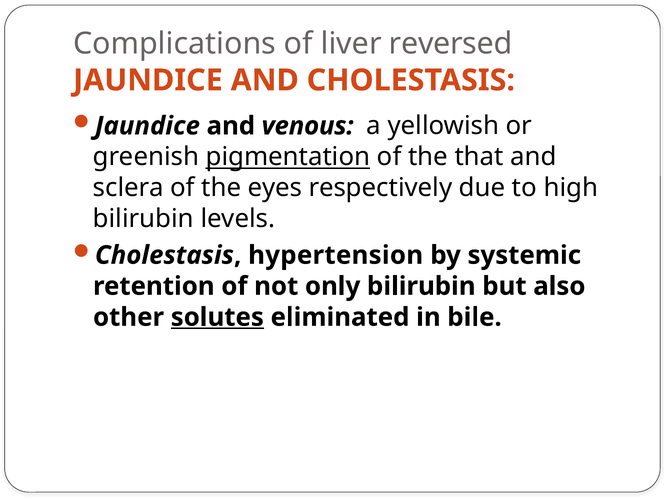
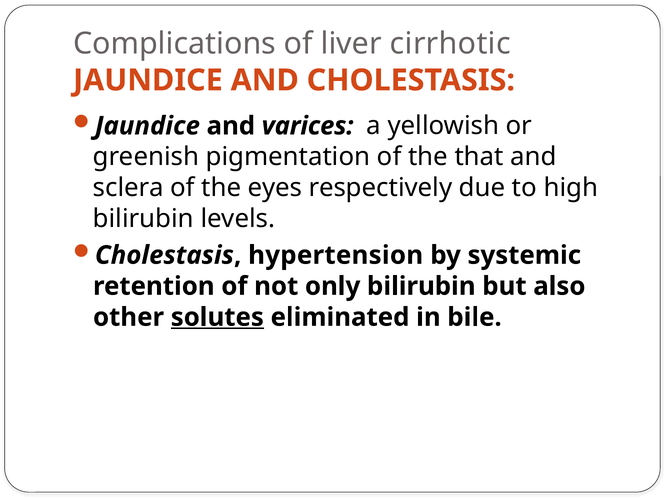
reversed: reversed -> cirrhotic (450, 44)
venous: venous -> varices (308, 126)
pigmentation underline: present -> none (288, 157)
